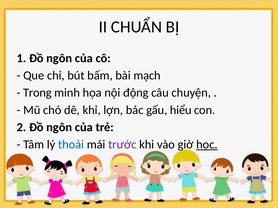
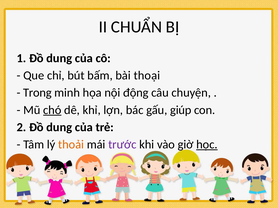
1 Đồ ngôn: ngôn -> dung (59, 58)
mạch: mạch -> thoại (147, 76)
chó underline: none -> present (52, 110)
hiểu: hiểu -> giúp (181, 110)
2 Đồ ngôn: ngôn -> dung (59, 128)
thoải colour: blue -> orange (71, 145)
